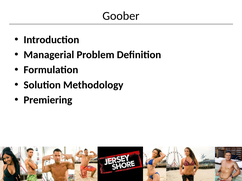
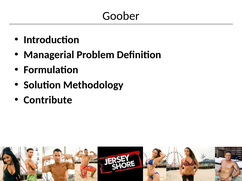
Premiering: Premiering -> Contribute (48, 100)
